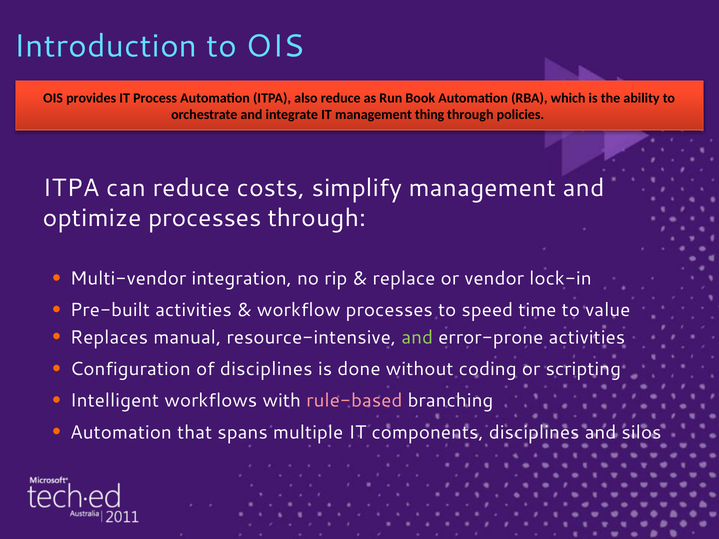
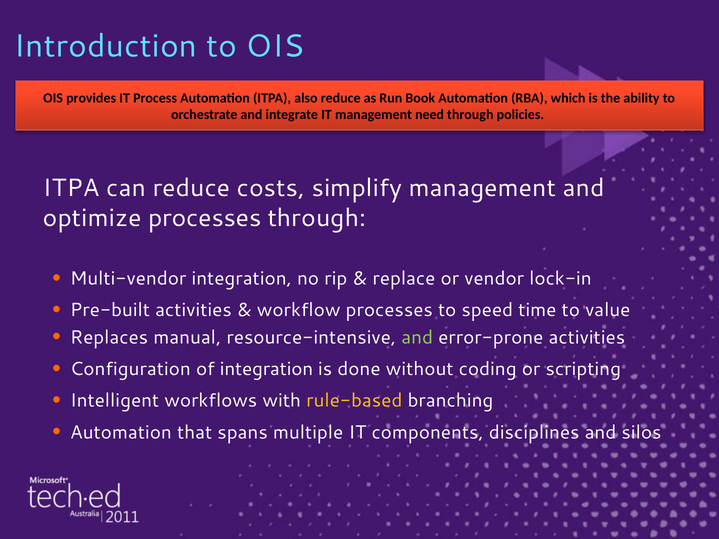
thing: thing -> need (430, 115)
of disciplines: disciplines -> integration (266, 369)
rule-based colour: pink -> yellow (354, 401)
